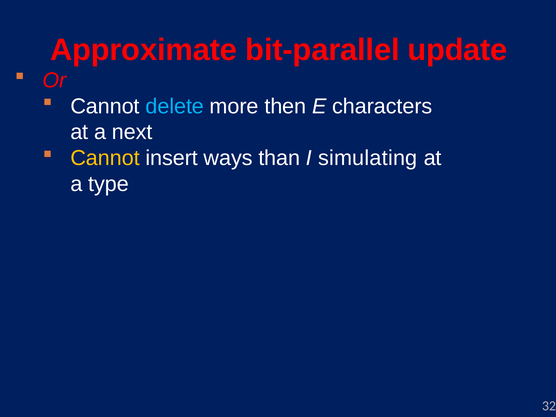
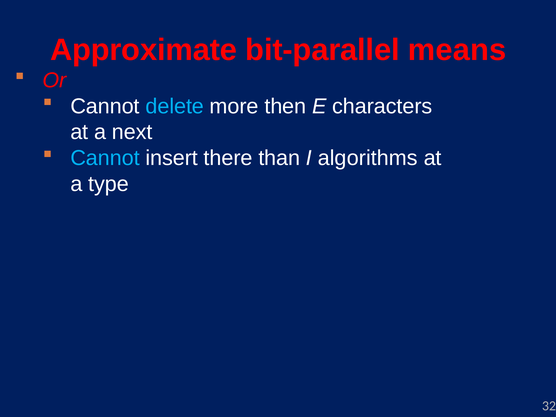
update: update -> means (457, 50)
Cannot colour: yellow -> light blue (105, 158)
ways: ways -> there (228, 158)
simulating: simulating -> algorithms (368, 158)
